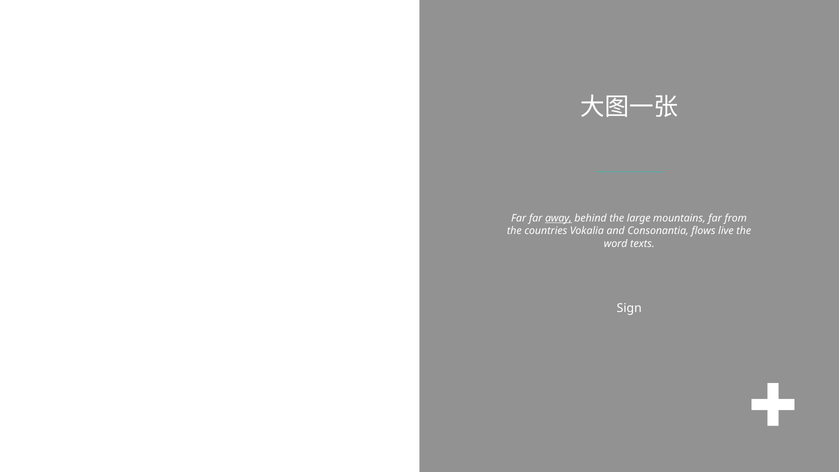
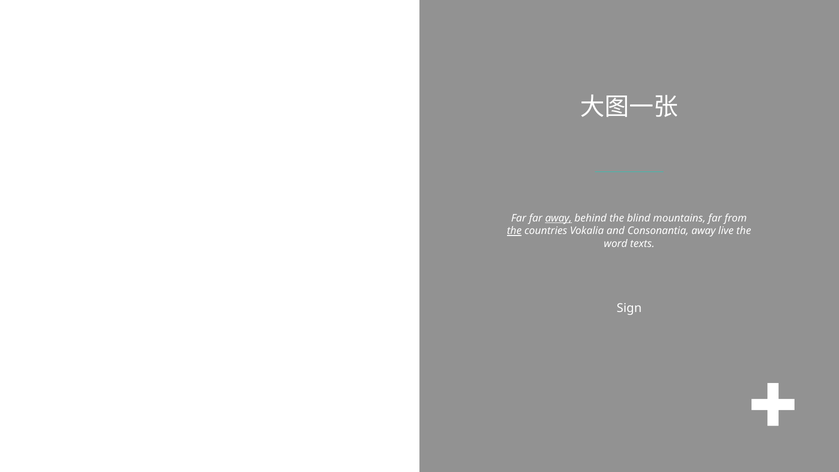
large: large -> blind (639, 218)
the underline: none -> present (514, 231)
Consonantia flows: flows -> away (704, 231)
